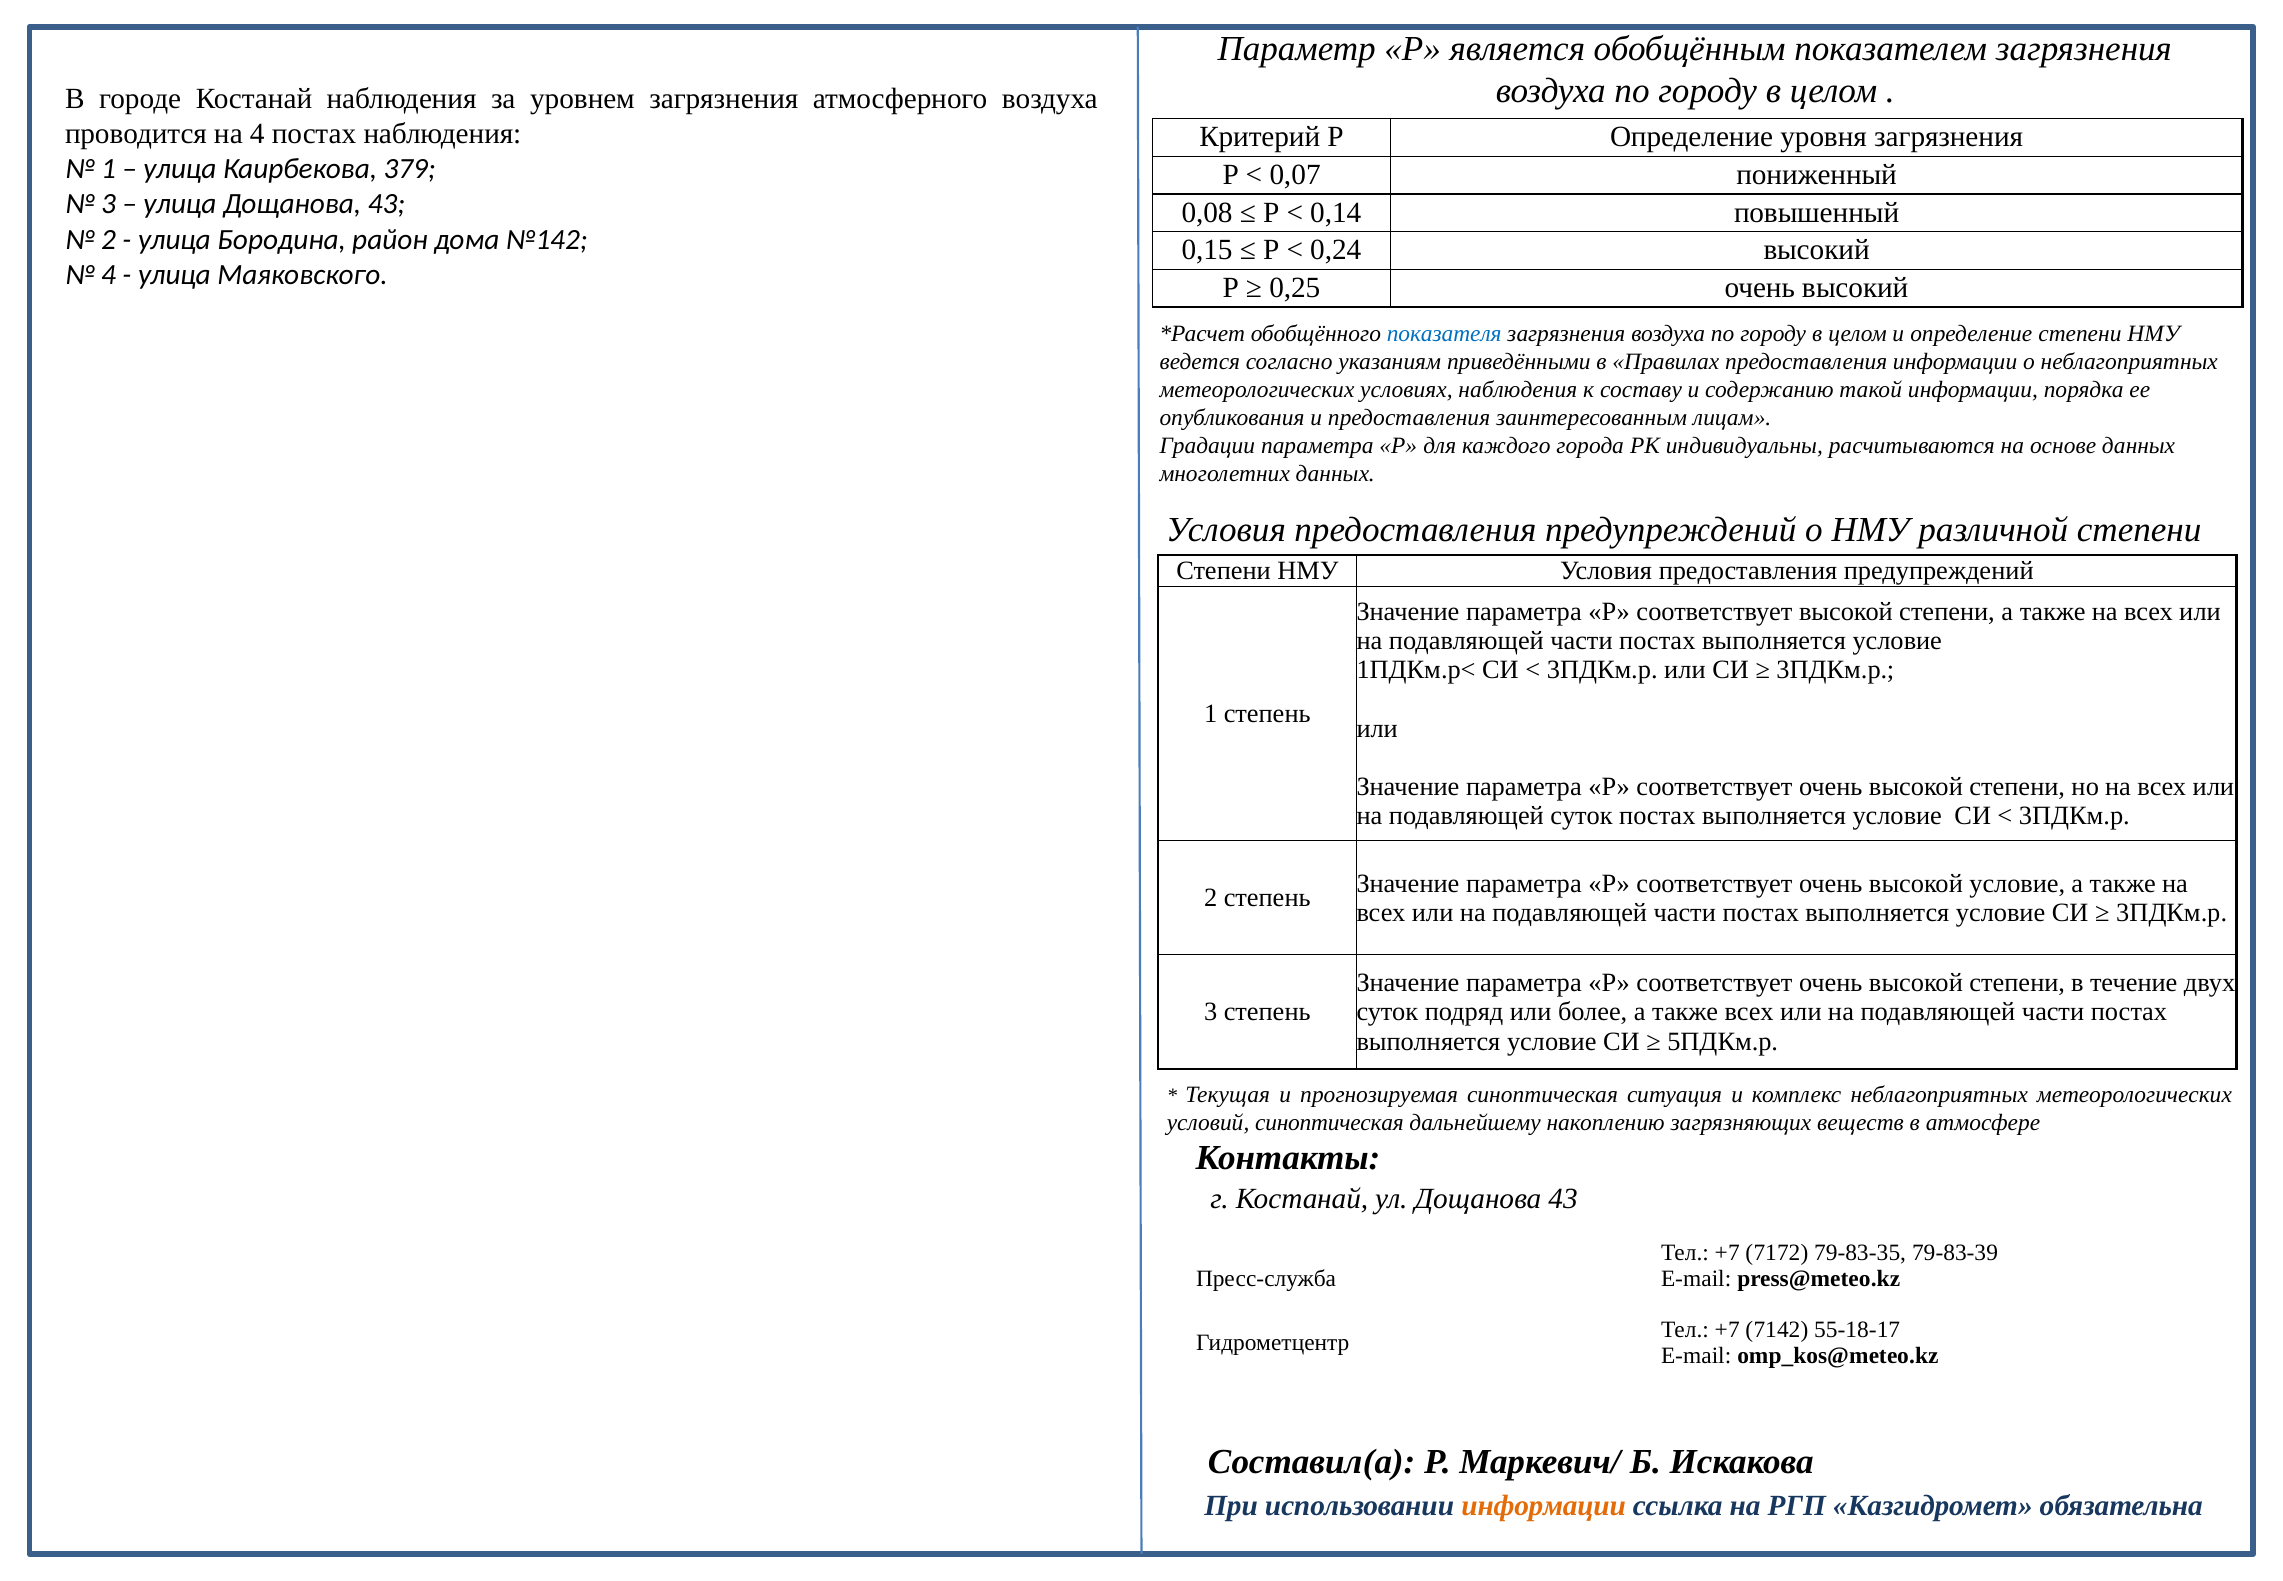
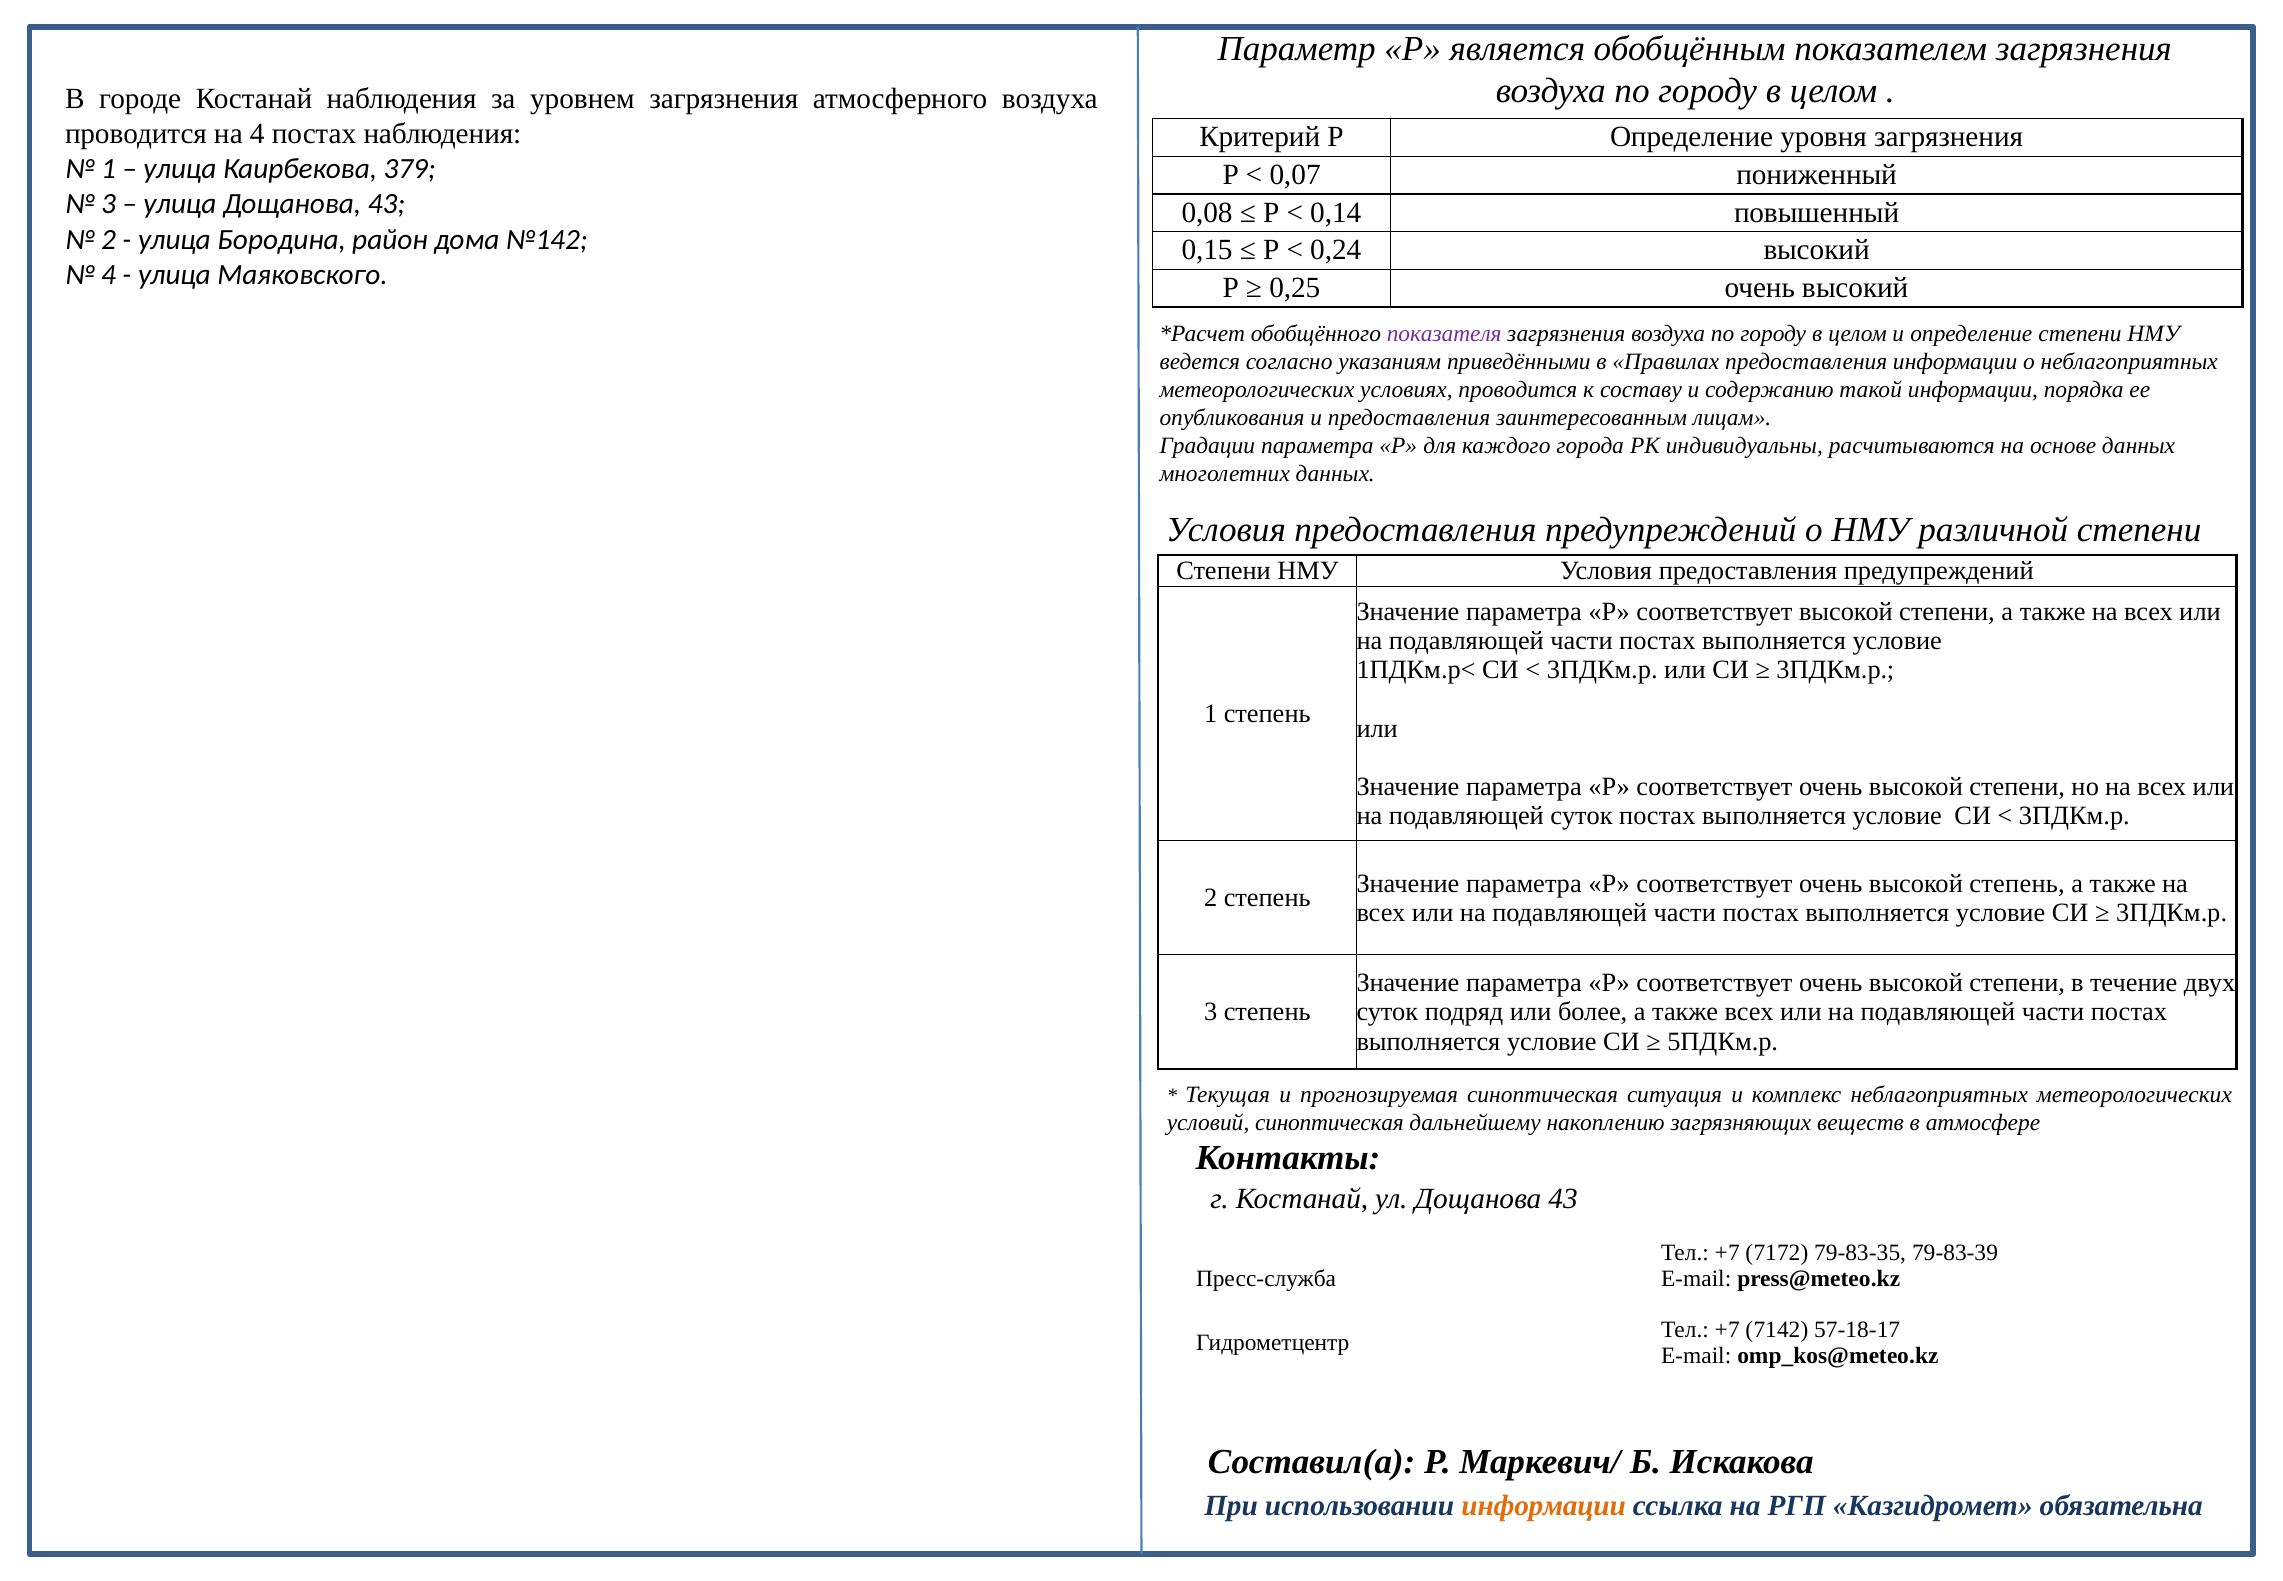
показателя colour: blue -> purple (1444, 334)
условиях наблюдения: наблюдения -> проводится (1518, 390)
высокой условие: условие -> степень (2017, 883)
55-18-17: 55-18-17 -> 57-18-17 (1857, 1330)
